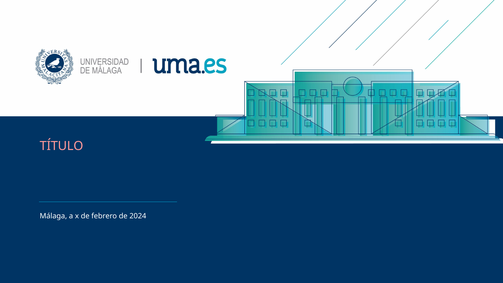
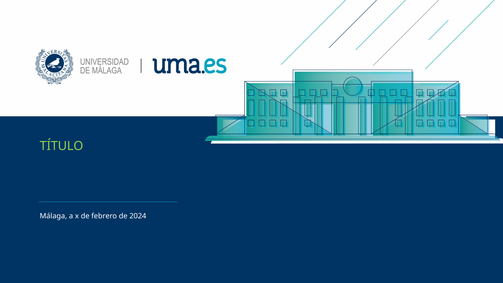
TÍTULO colour: pink -> light green (61, 146)
